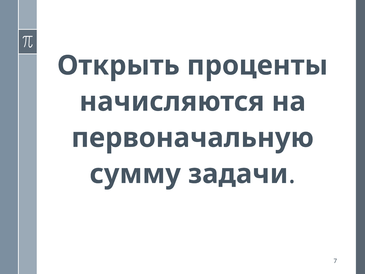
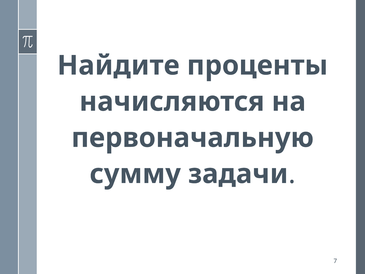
Открыть: Открыть -> Найдите (118, 65)
